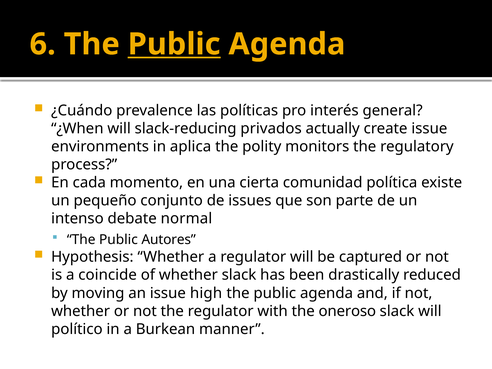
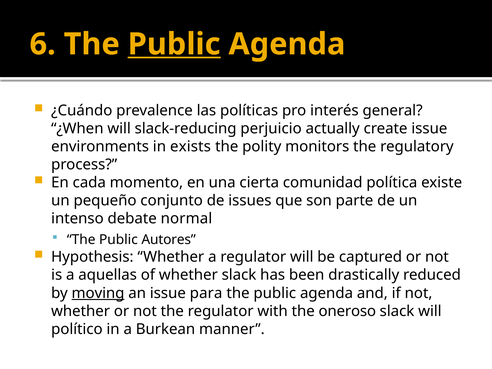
privados: privados -> perjuicio (271, 129)
aplica: aplica -> exists (190, 147)
coincide: coincide -> aquellas (108, 275)
moving underline: none -> present (98, 293)
high: high -> para (206, 293)
